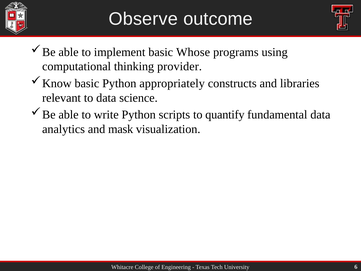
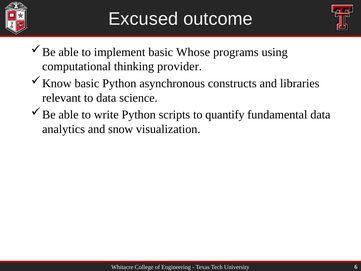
Observe: Observe -> Excused (143, 19)
appropriately: appropriately -> asynchronous (172, 83)
mask: mask -> snow (121, 129)
